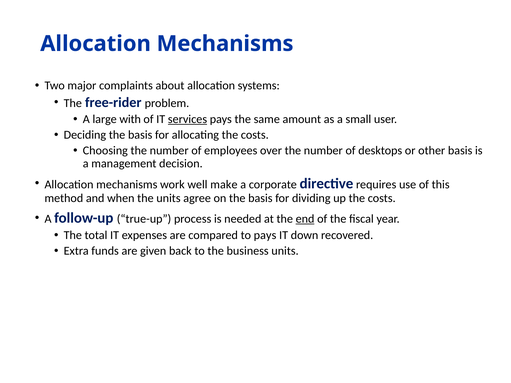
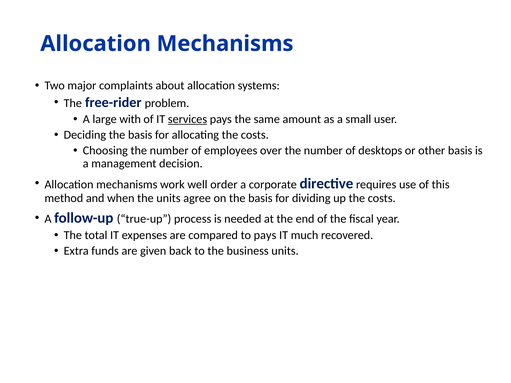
make: make -> order (224, 185)
end underline: present -> none (305, 219)
down: down -> much (305, 235)
